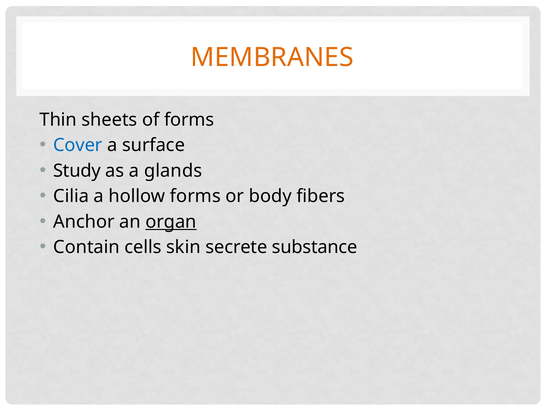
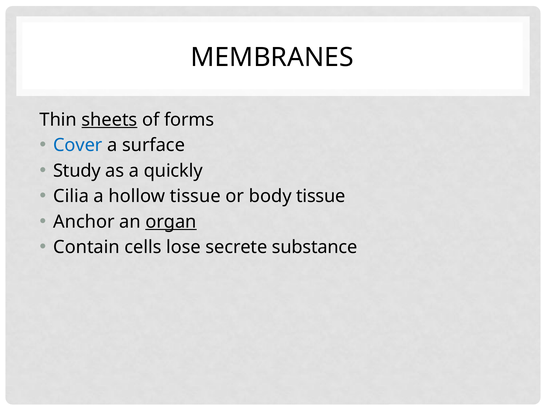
MEMBRANES colour: orange -> black (272, 57)
sheets underline: none -> present (109, 120)
glands: glands -> quickly (173, 171)
hollow forms: forms -> tissue (195, 196)
body fibers: fibers -> tissue (321, 196)
skin: skin -> lose (184, 247)
